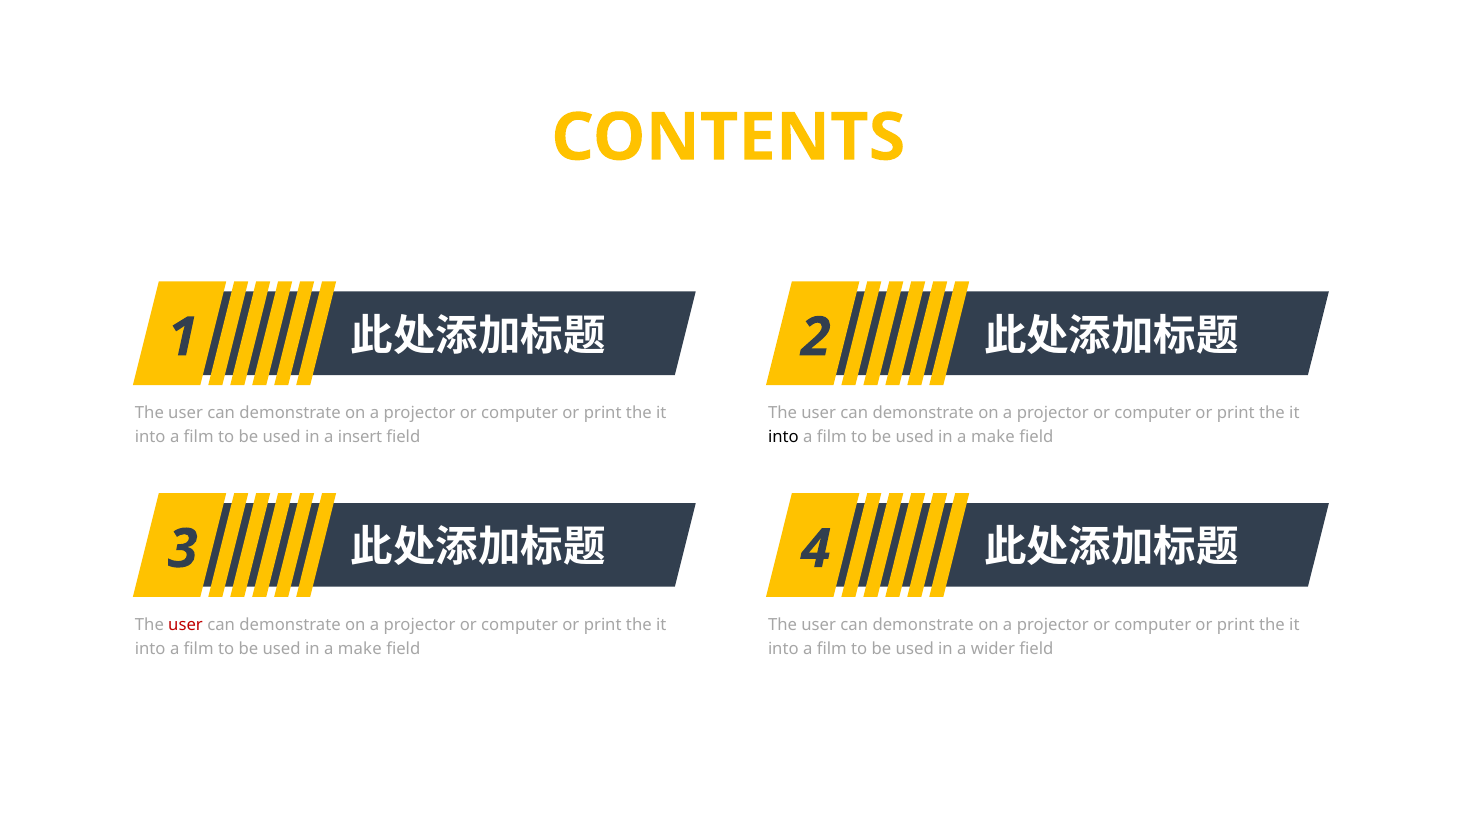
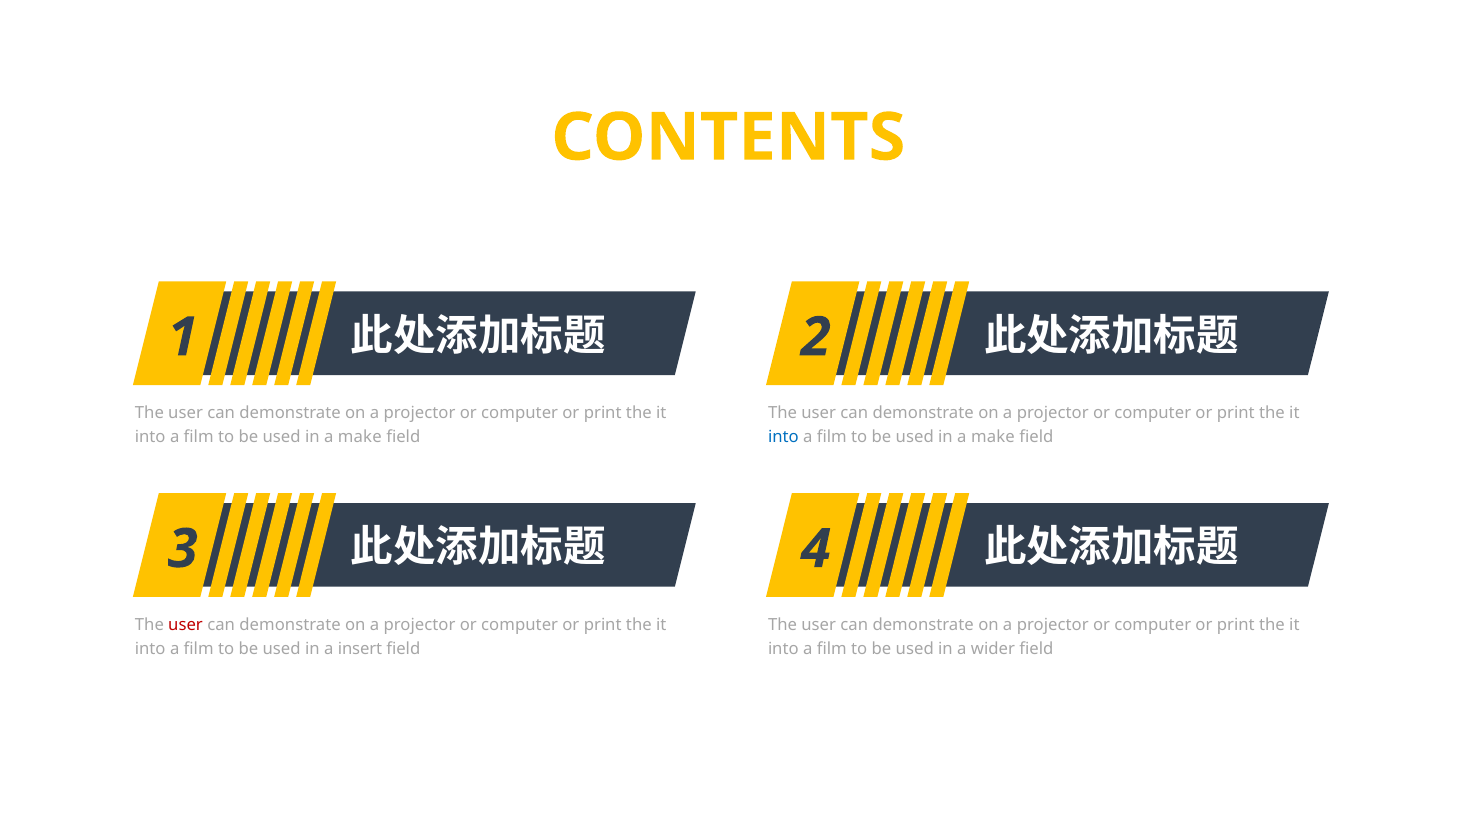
insert: insert -> make (360, 437)
into colour: black -> blue (783, 437)
make: make -> insert (360, 649)
